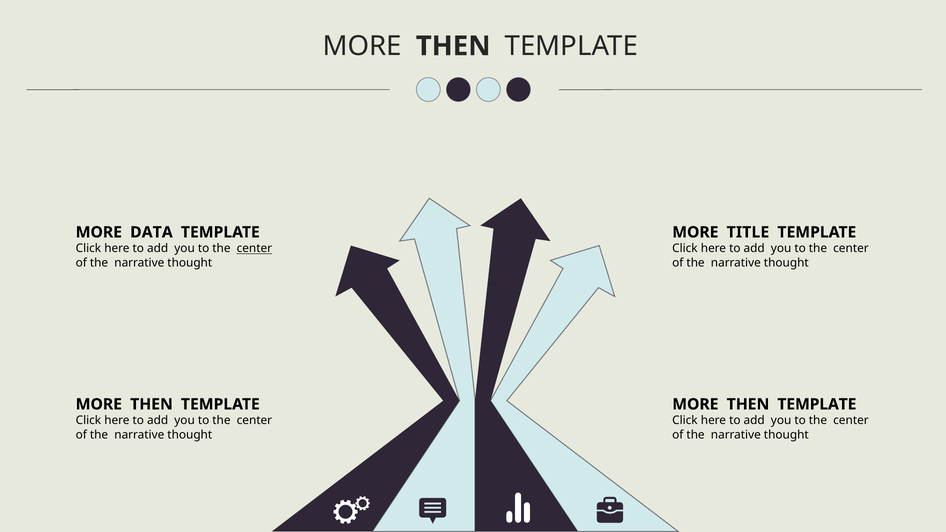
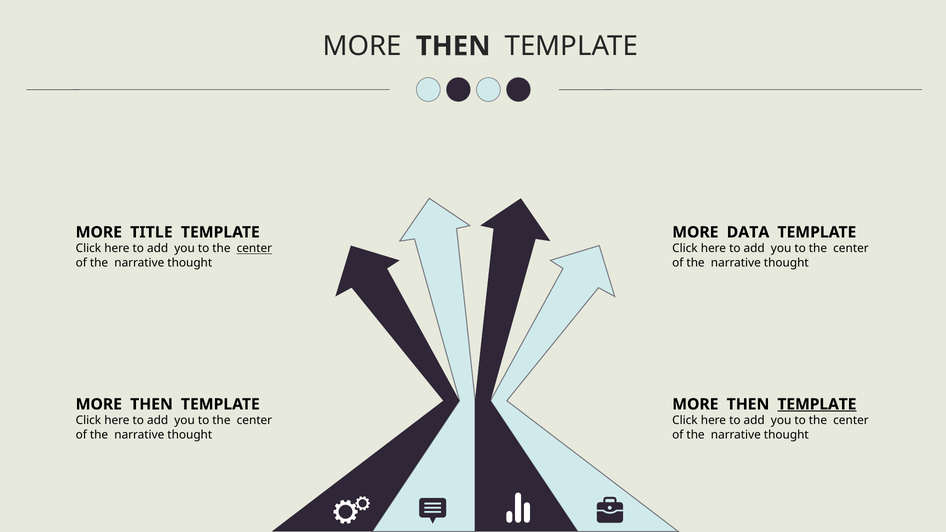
DATA: DATA -> TITLE (151, 232)
TITLE: TITLE -> DATA (748, 232)
TEMPLATE underline: none -> present (817, 404)
